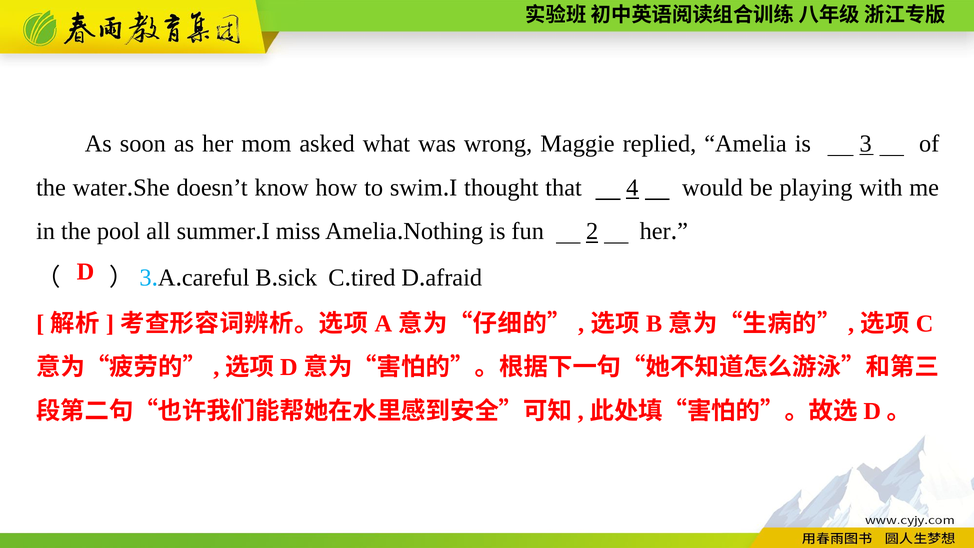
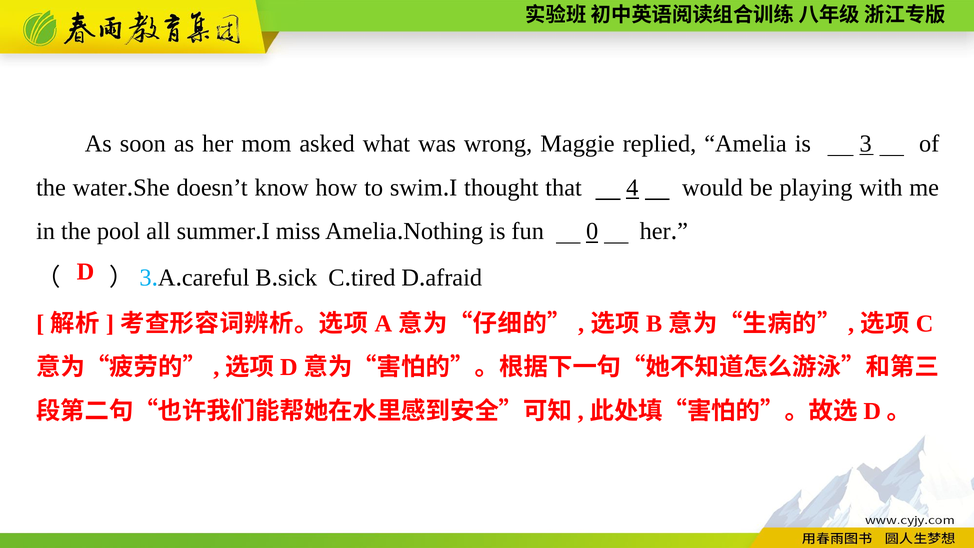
2: 2 -> 0 (592, 231)
